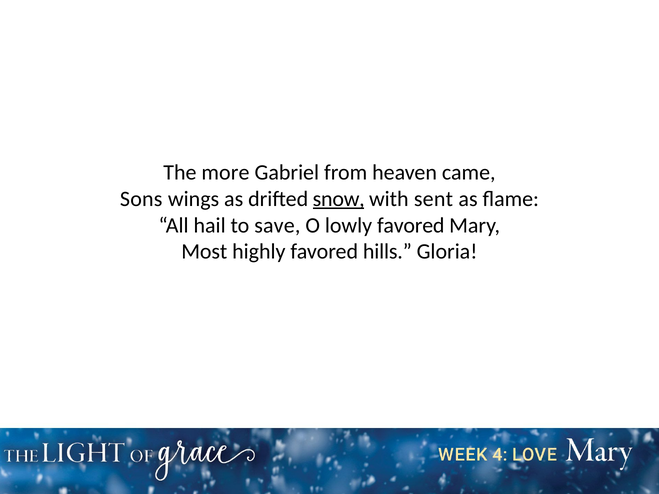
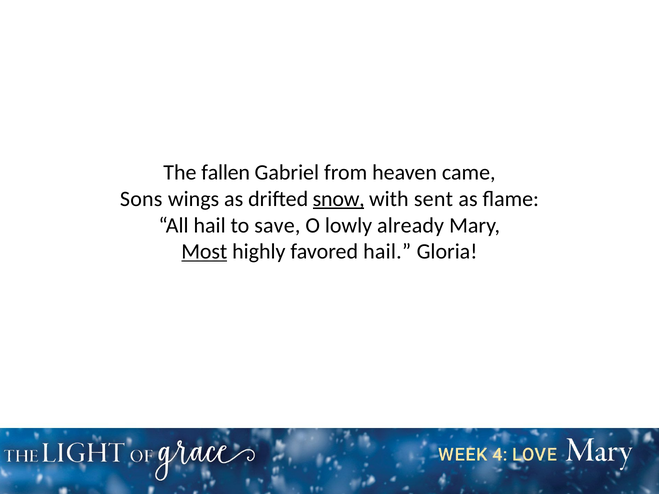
more: more -> fallen (226, 173)
lowly favored: favored -> already (411, 225)
Most underline: none -> present (204, 252)
favored hills: hills -> hail (387, 252)
